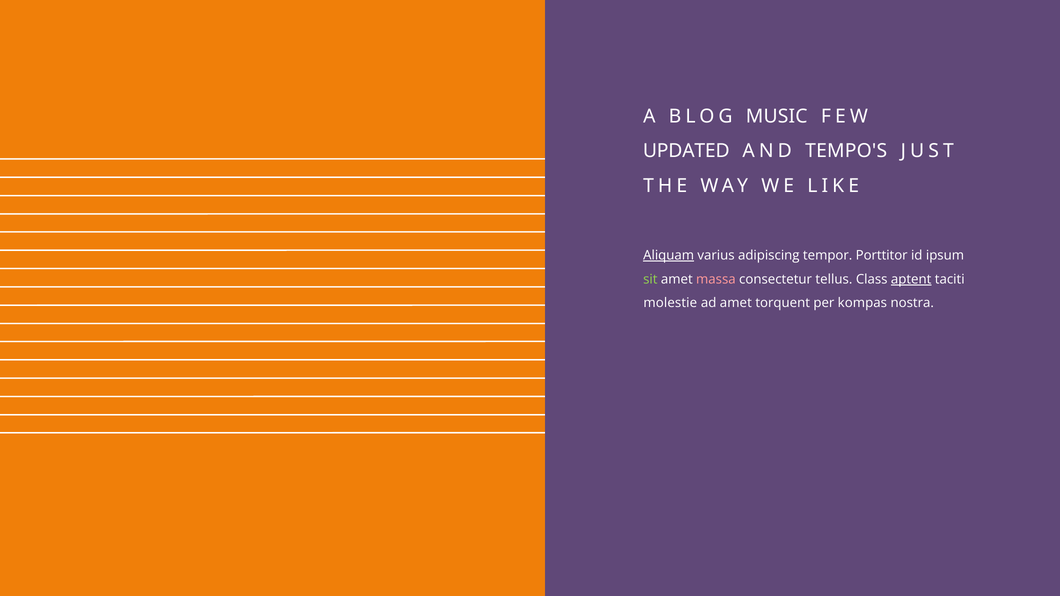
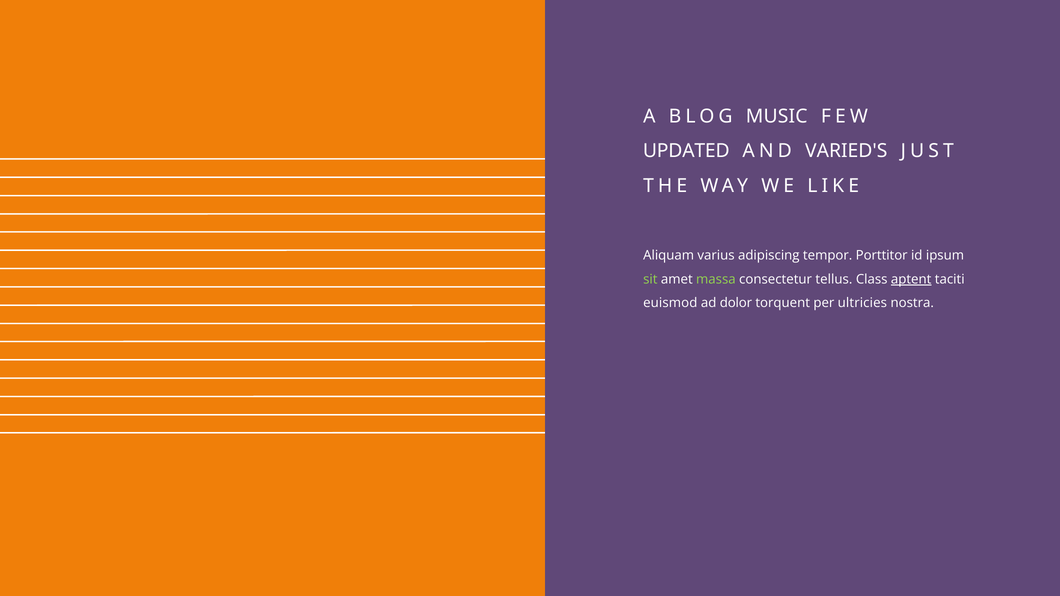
TEMPO'S: TEMPO'S -> VARIED'S (846, 151)
Aliquam underline: present -> none (669, 255)
massa colour: pink -> light green (716, 279)
molestie: molestie -> euismod (670, 303)
ad amet: amet -> dolor (736, 303)
kompas: kompas -> ultricies (862, 303)
